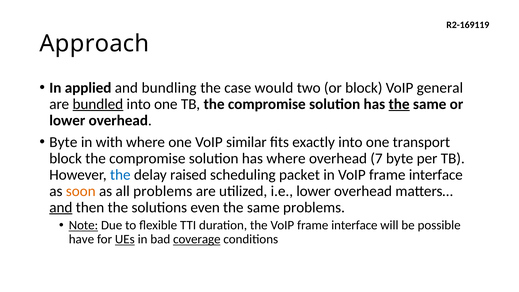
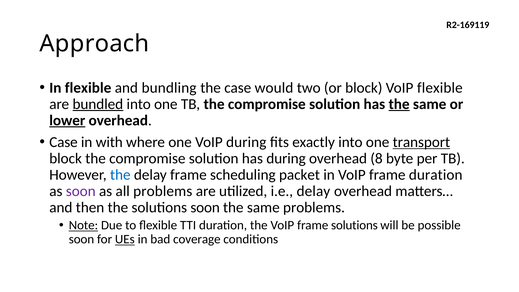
In applied: applied -> flexible (88, 88)
VoIP general: general -> flexible (440, 88)
lower underline: none -> present (67, 120)
Byte: Byte -> Case (63, 142)
VoIP similar: similar -> during (246, 142)
transport underline: none -> present (421, 142)
has where: where -> during (286, 158)
7: 7 -> 8 (377, 158)
delay raised: raised -> frame (188, 175)
in VoIP frame interface: interface -> duration (436, 175)
soon colour: orange -> purple (81, 191)
i.e lower: lower -> delay (313, 191)
and underline: present -> none (61, 207)
solutions even: even -> soon (205, 207)
the VoIP frame interface: interface -> solutions (354, 225)
have: have -> soon (81, 239)
coverage underline: present -> none (197, 239)
